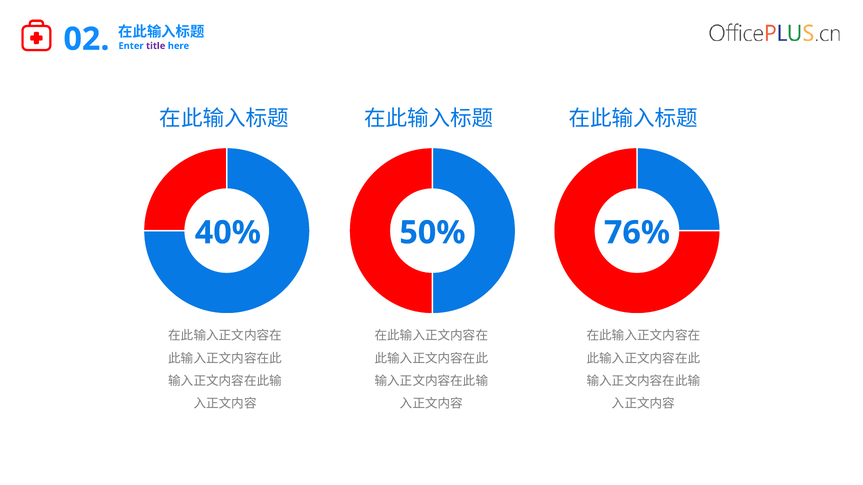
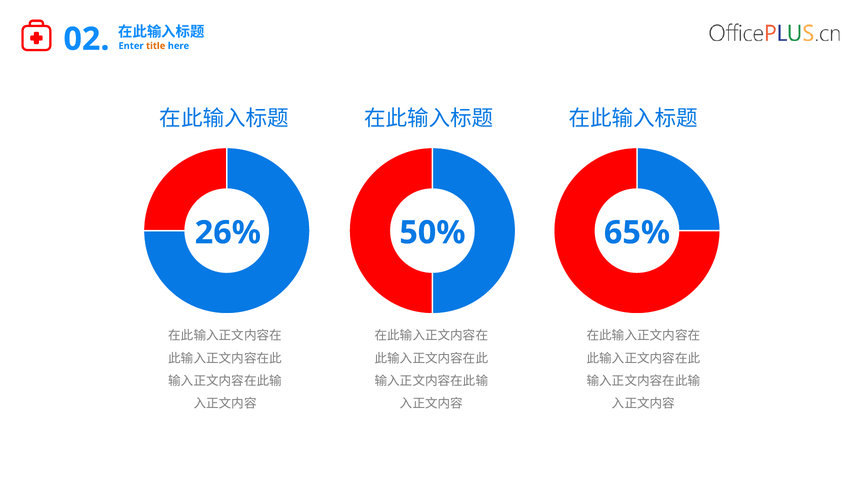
title colour: purple -> orange (156, 46)
40%: 40% -> 26% (228, 233)
76%: 76% -> 65% (637, 233)
